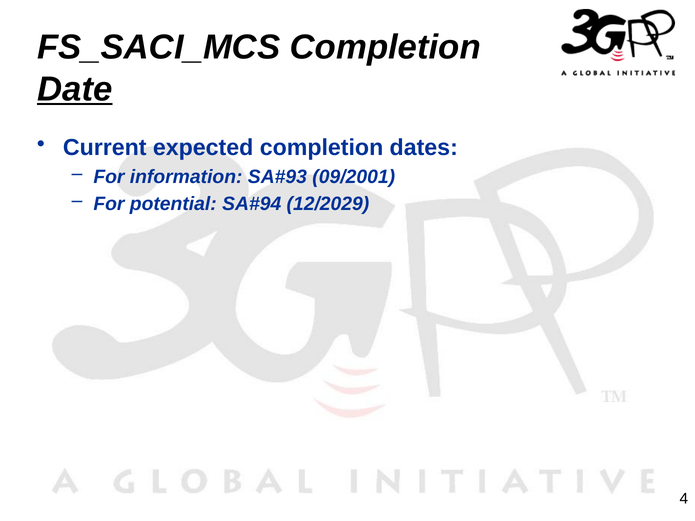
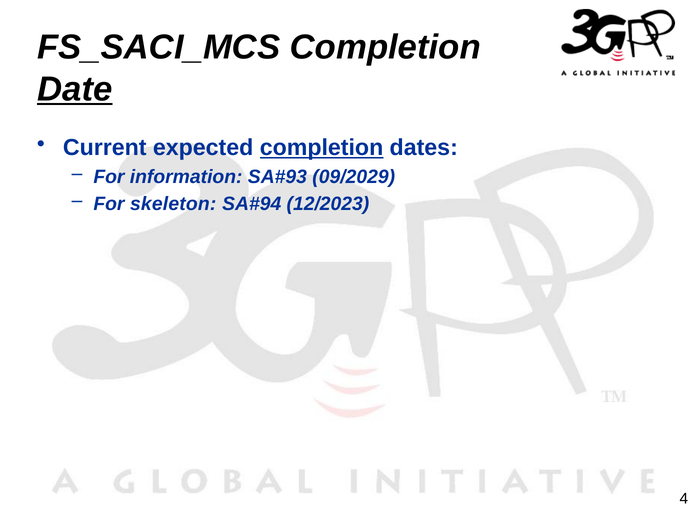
completion underline: none -> present (322, 148)
09/2001: 09/2001 -> 09/2029 (354, 177)
potential: potential -> skeleton (173, 204)
12/2029: 12/2029 -> 12/2023 (328, 204)
